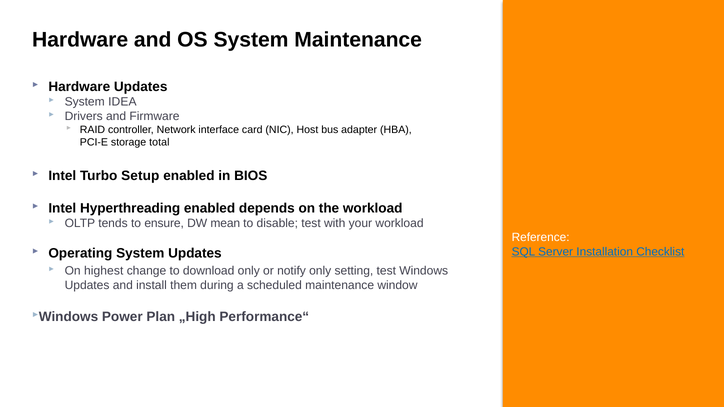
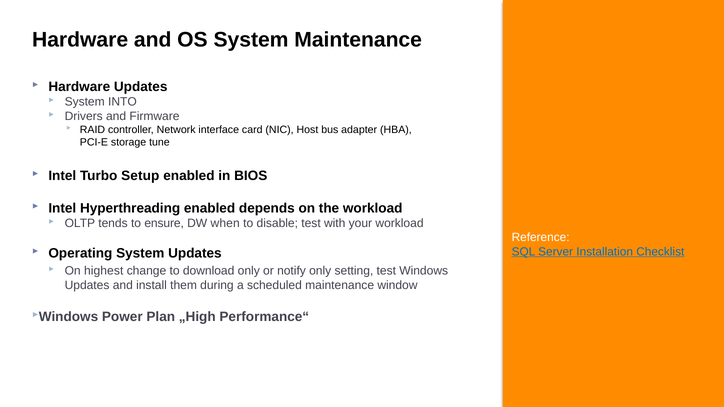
IDEA: IDEA -> INTO (122, 102)
total: total -> tune (159, 142)
mean: mean -> when (225, 223)
